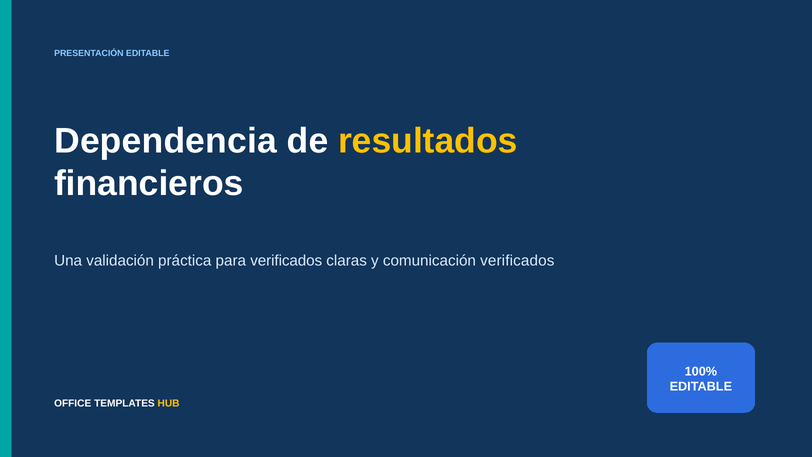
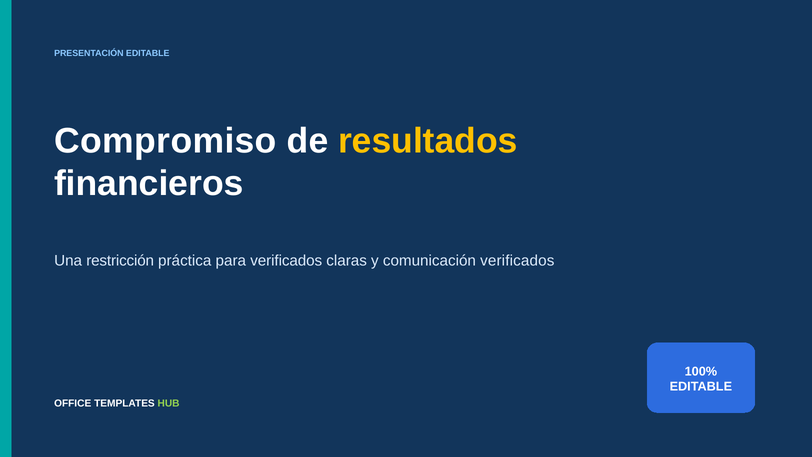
Dependencia: Dependencia -> Compromiso (165, 141)
validación: validación -> restricción (120, 261)
HUB colour: yellow -> light green (169, 403)
